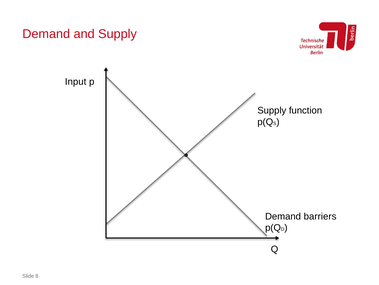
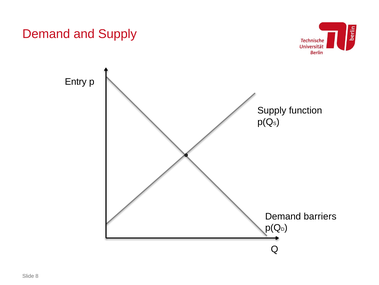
Input: Input -> Entry (76, 81)
